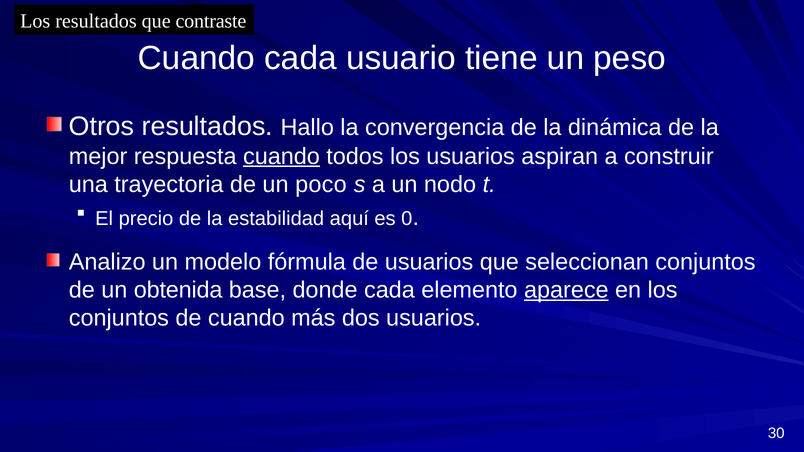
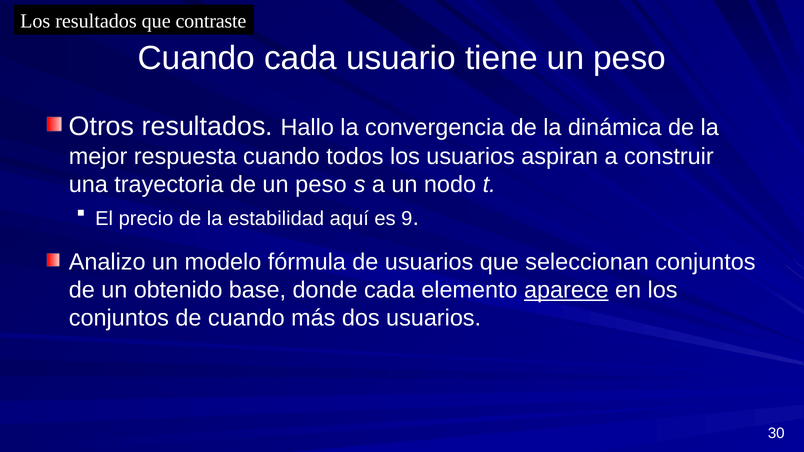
cuando underline: present -> none (281, 156)
de un poco: poco -> peso (321, 185)
0: 0 -> 9 (407, 219)
obtenida: obtenida -> obtenido (178, 290)
